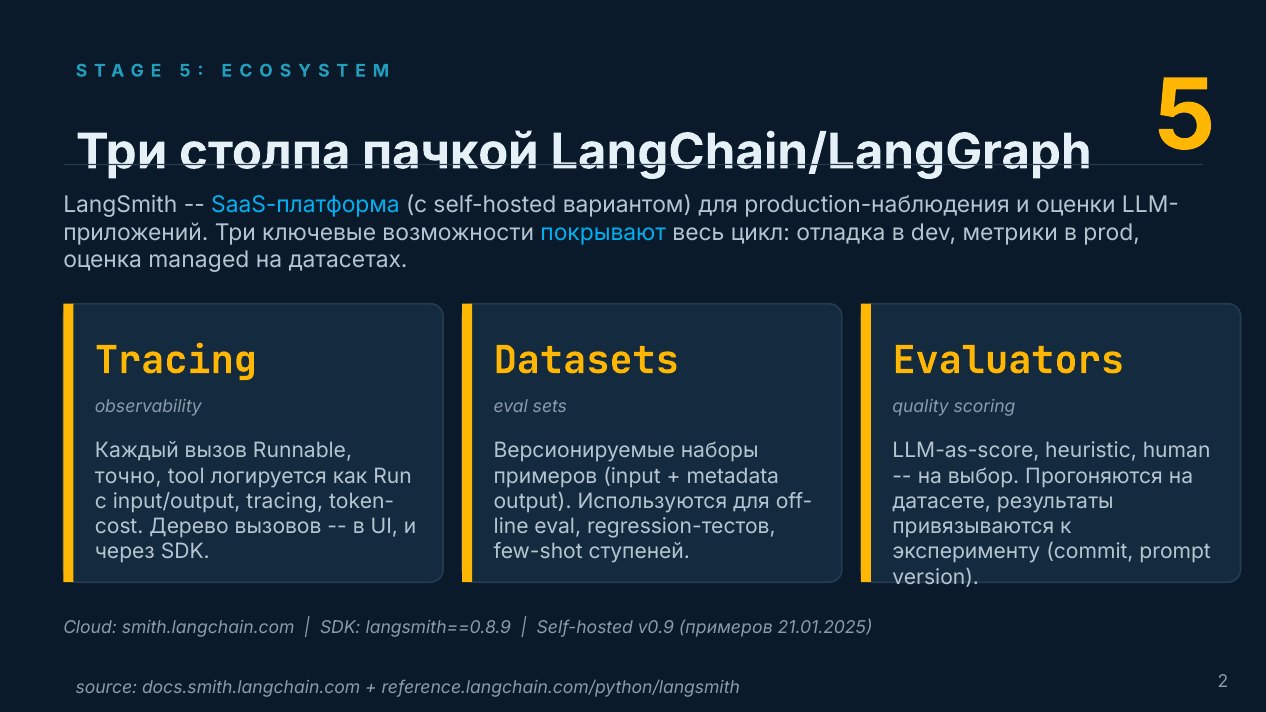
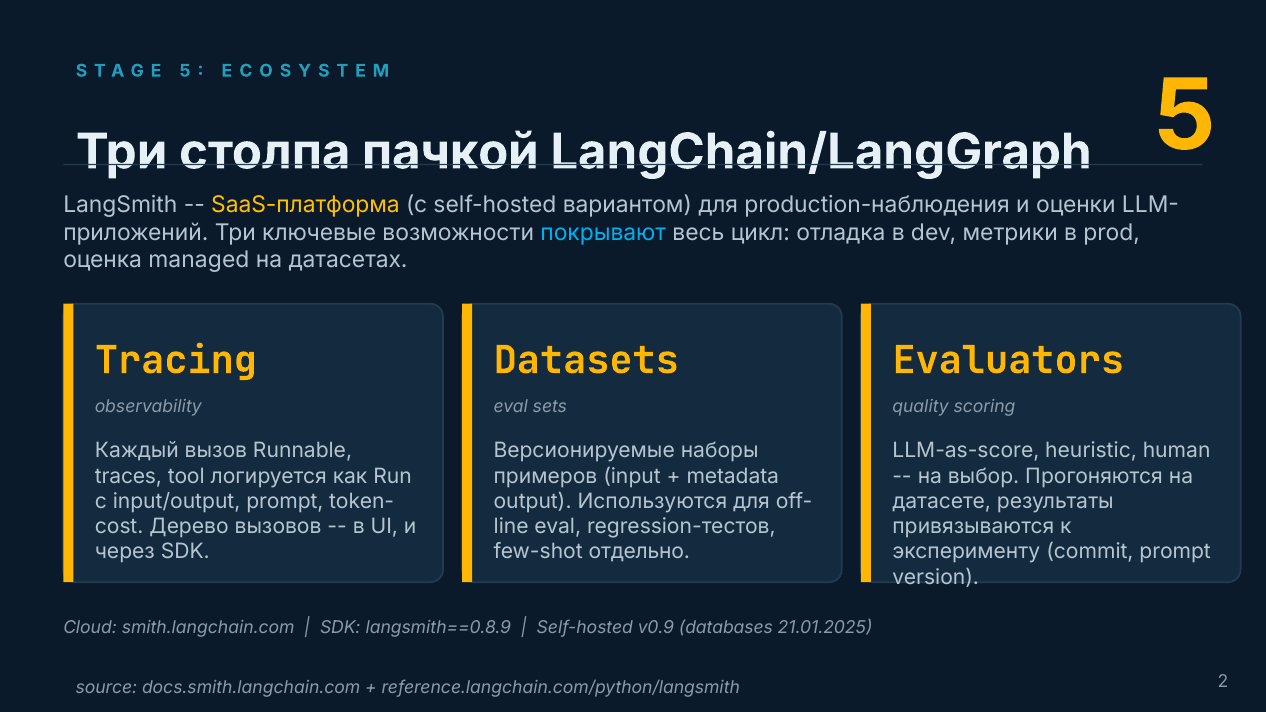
SaaS-платформа colour: light blue -> yellow (305, 205)
точно: точно -> traces (128, 476)
input/output tracing: tracing -> prompt (285, 501)
ступеней: ступеней -> отдельно (639, 552)
v0.9 примеров: примеров -> databases (726, 628)
